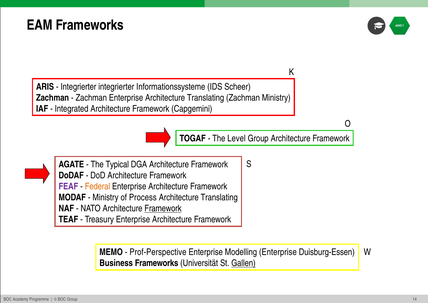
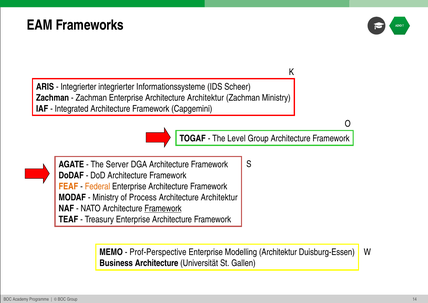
Enterprise Architecture Translating: Translating -> Architektur (206, 98)
Typical: Typical -> Server (117, 164)
FEAF colour: purple -> orange (68, 186)
Translating: Translating -> Architektur (219, 197)
Modelling Enterprise: Enterprise -> Architektur (278, 252)
Business Frameworks: Frameworks -> Architecture (157, 263)
Gallen underline: present -> none (243, 263)
